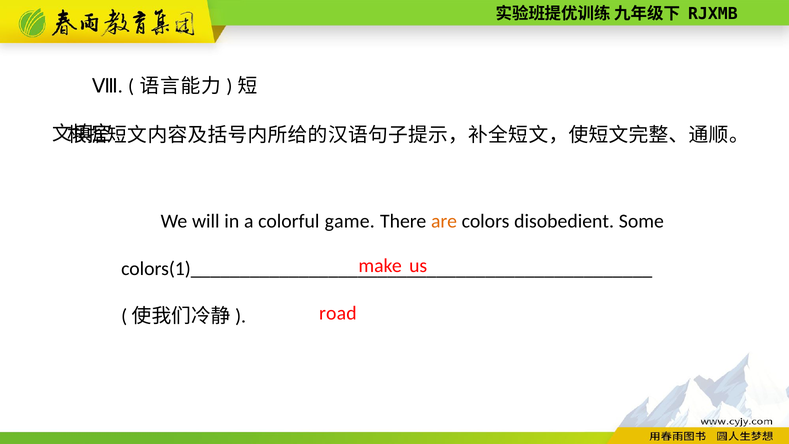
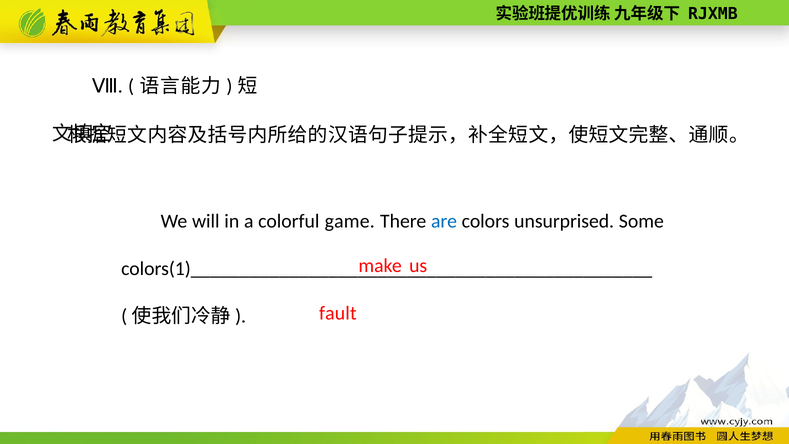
are colour: orange -> blue (444, 221)
disobedient: disobedient -> unsurprised (564, 221)
road: road -> fault (338, 313)
